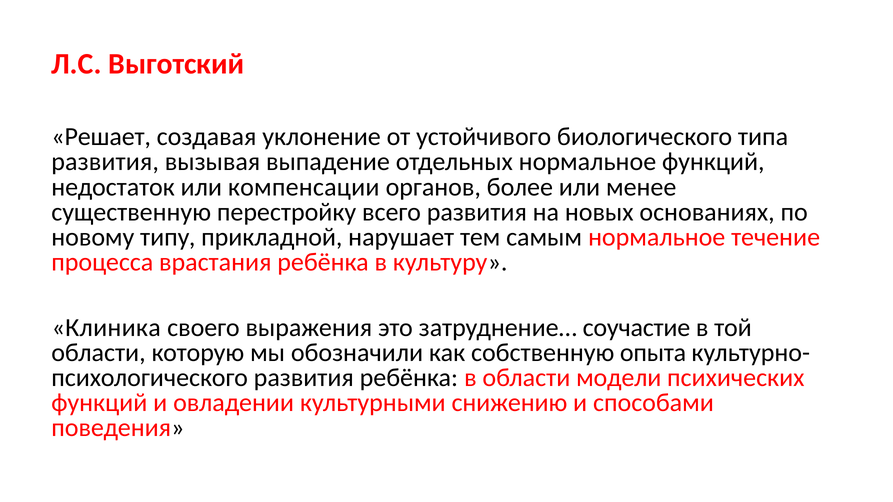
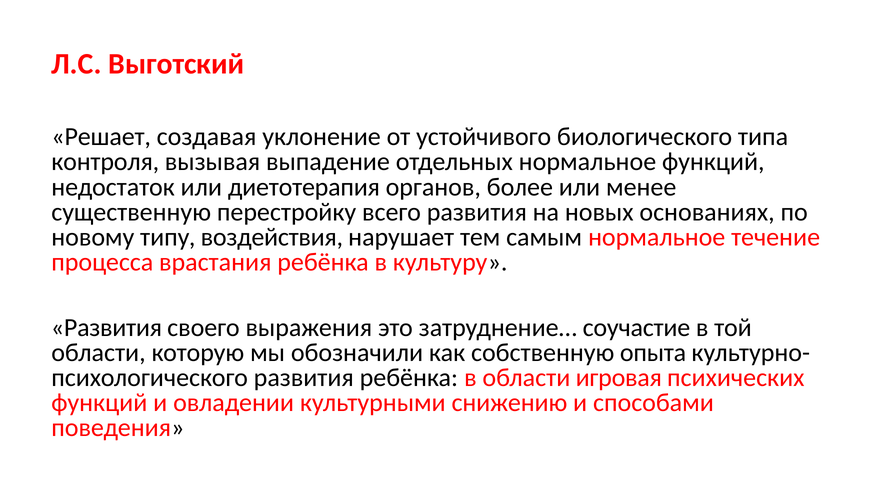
развития: развития -> контроля (105, 162)
компенсации: компенсации -> диетотерапия (304, 187)
прикладной: прикладной -> воздействия (272, 237)
Клиника: Клиника -> Развития (106, 328)
модели: модели -> игровая (619, 378)
